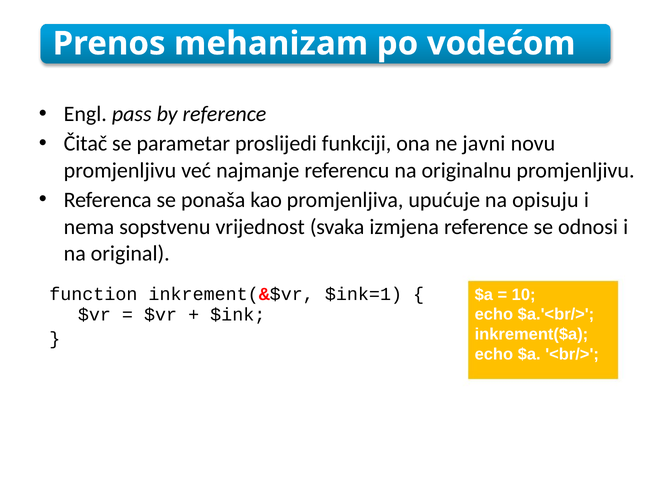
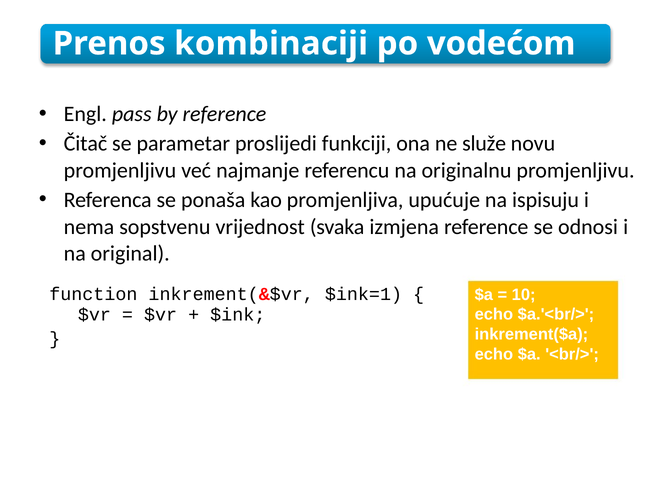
mehanizam: mehanizam -> kombinaciji (271, 44)
javni: javni -> služe (484, 144)
opisuju: opisuju -> ispisuju (546, 200)
